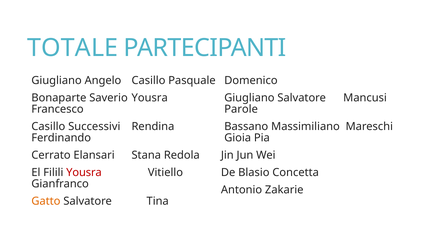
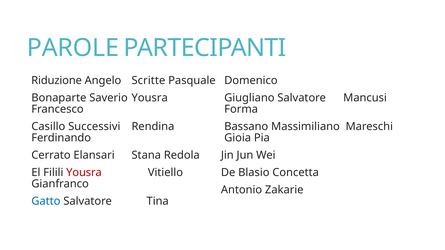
TOTALE: TOTALE -> PAROLE (73, 48)
Giugliano: Giugliano -> Riduzione (57, 80)
Angelo Casillo: Casillo -> Scritte (148, 80)
Parole: Parole -> Forma (241, 109)
Gatto colour: orange -> blue (46, 201)
